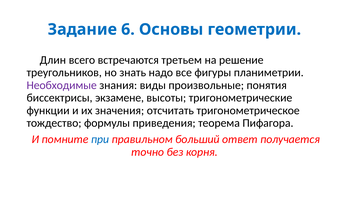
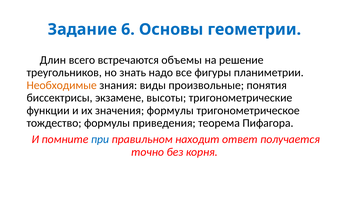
третьем: третьем -> объемы (182, 60)
Необходимые colour: purple -> orange (62, 85)
значения отсчитать: отсчитать -> формулы (170, 110)
больший: больший -> находит (197, 139)
